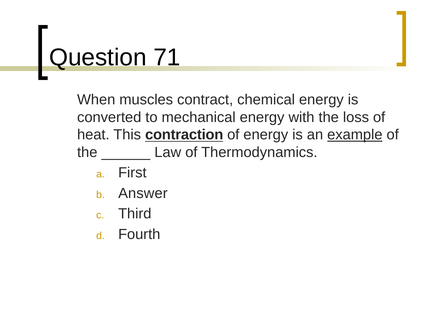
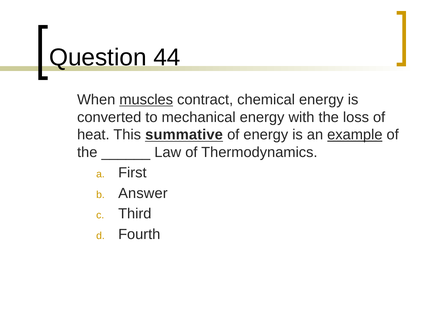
71: 71 -> 44 (167, 57)
muscles underline: none -> present (146, 100)
contraction: contraction -> summative (184, 135)
